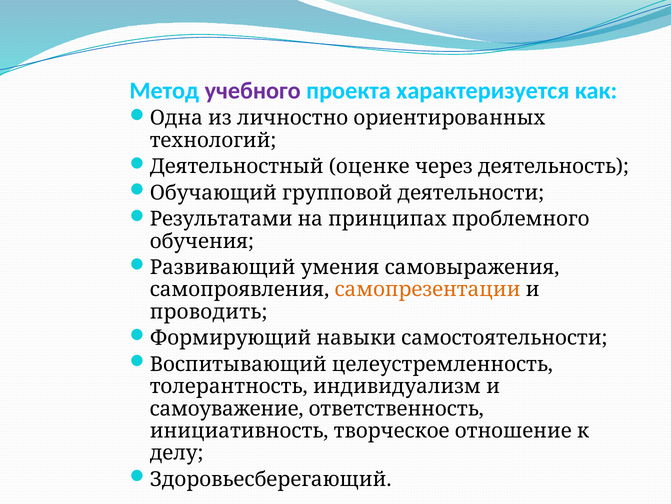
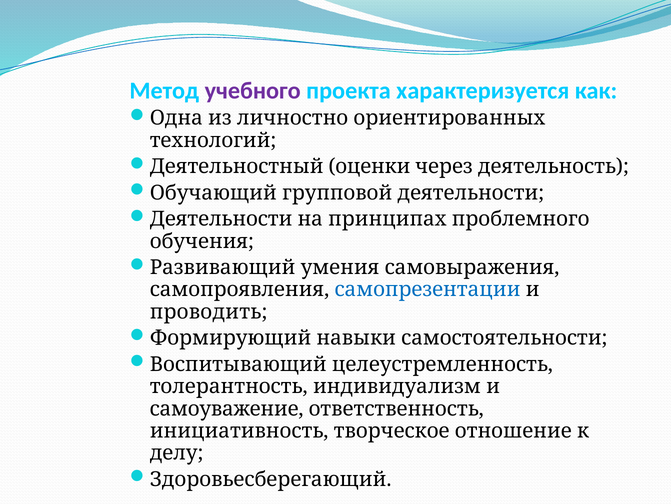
оценке: оценке -> оценки (369, 166)
Результатами: Результатами -> Деятельности (221, 219)
самопрезентации colour: orange -> blue (427, 289)
